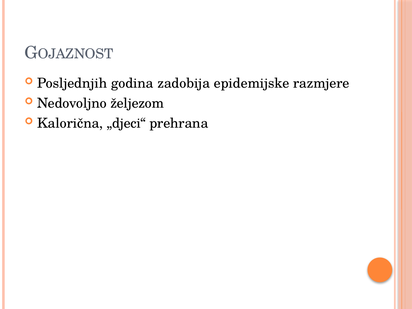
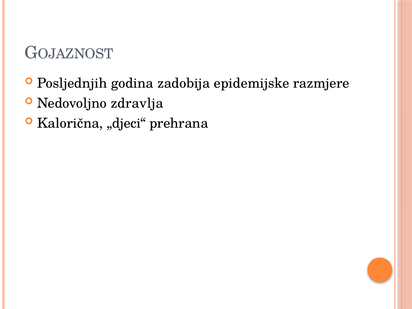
željezom: željezom -> zdravlja (137, 103)
